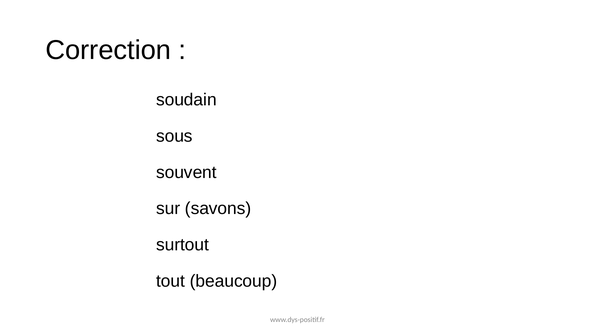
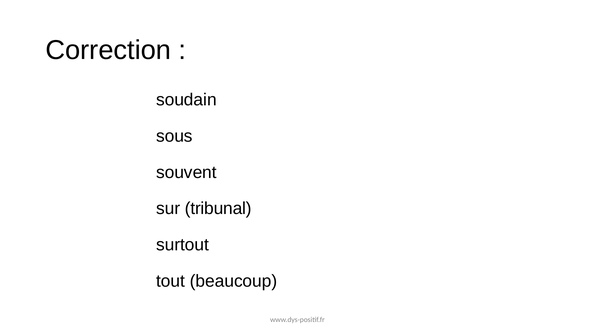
savons: savons -> tribunal (218, 208)
